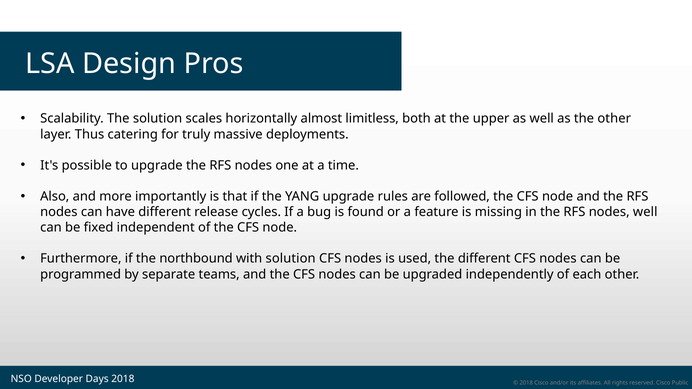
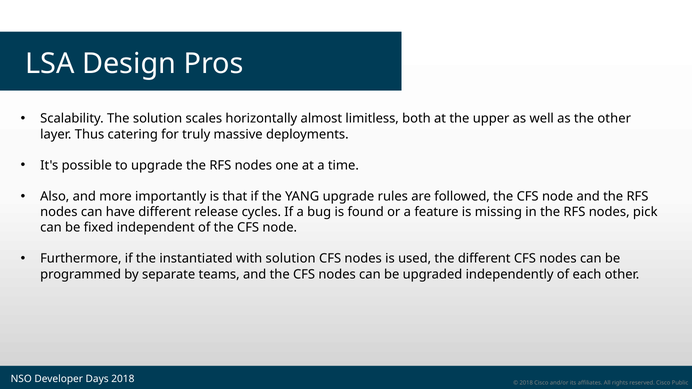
nodes well: well -> pick (645, 212)
northbound: northbound -> instantiated (196, 259)
